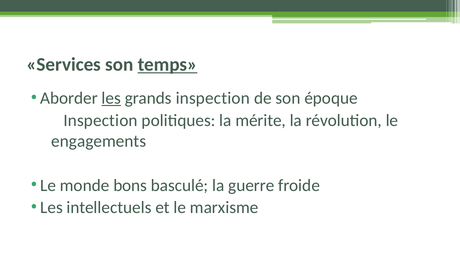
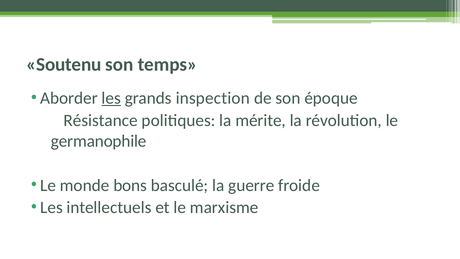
Services: Services -> Soutenu (64, 65)
temps underline: present -> none (168, 65)
Inspection: Inspection -> Résistance (101, 120)
engagements: engagements -> germanophile (99, 141)
